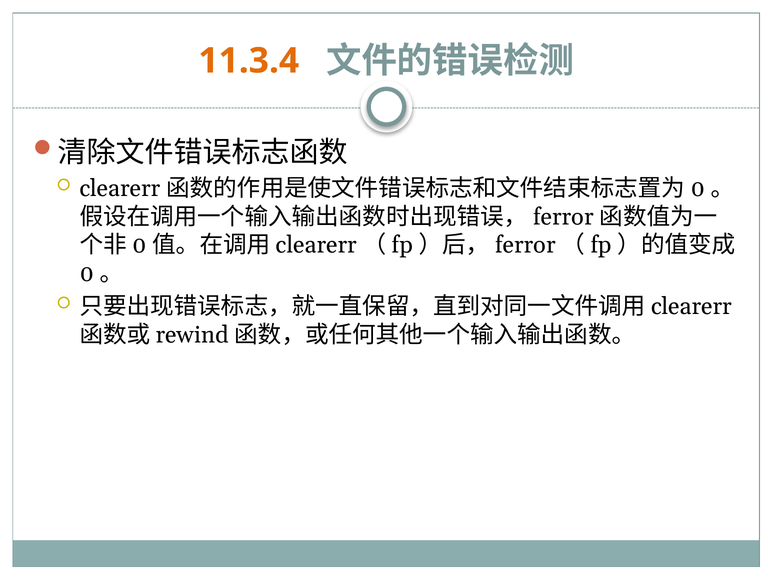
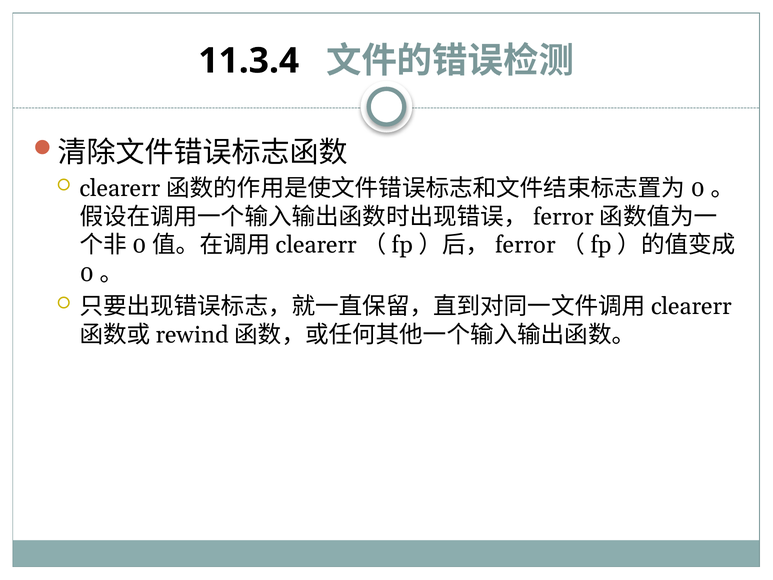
11.3.4 colour: orange -> black (249, 61)
